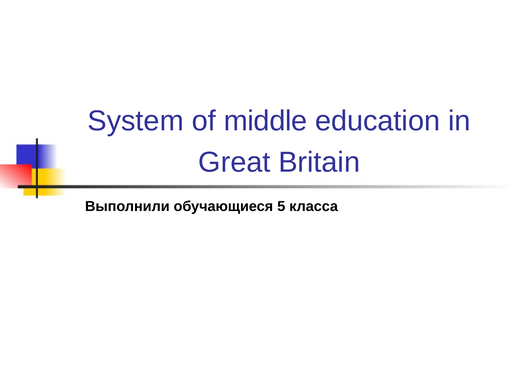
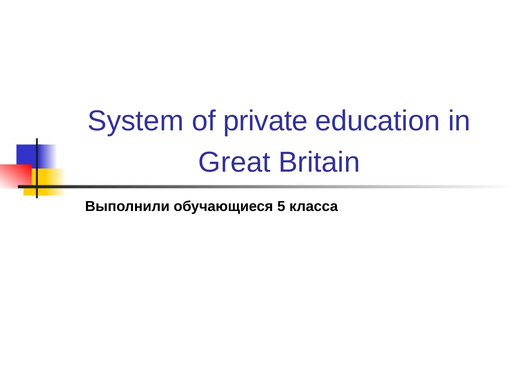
middle: middle -> private (266, 121)
